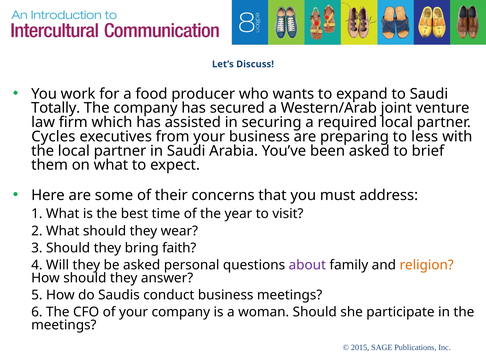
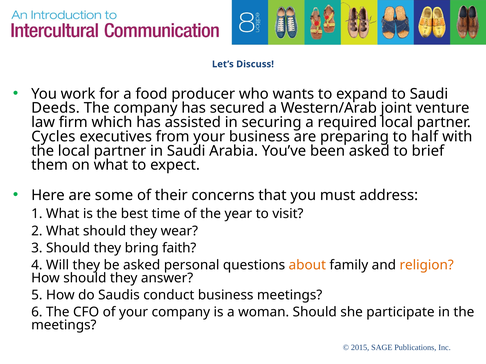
Totally: Totally -> Deeds (55, 108)
less: less -> half (425, 137)
about colour: purple -> orange (307, 265)
